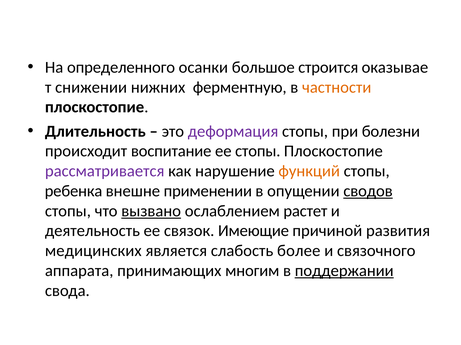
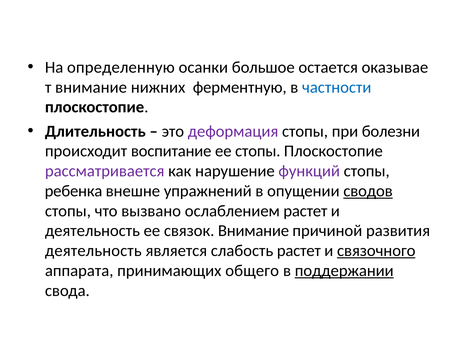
определенного: определенного -> определенную (121, 67)
строится: строится -> остается (328, 67)
снижении: снижении -> внимание (91, 87)
частности colour: orange -> blue (337, 87)
функций colour: orange -> purple (309, 171)
применении: применении -> упражнений (208, 191)
вызвано underline: present -> none (151, 211)
связок Имеющие: Имеющие -> Внимание (253, 231)
медицинских: медицинских -> деятельность (93, 251)
слабость более: более -> растет (299, 251)
связочного underline: none -> present (376, 251)
многим: многим -> общего (252, 271)
